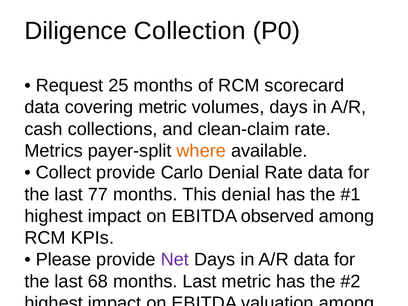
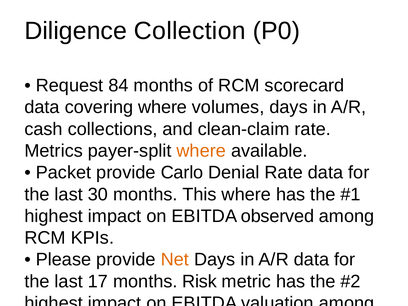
25: 25 -> 84 (118, 86)
covering metric: metric -> where (163, 107)
Collect: Collect -> Packet (63, 173)
77: 77 -> 30 (98, 194)
This denial: denial -> where (246, 194)
Net colour: purple -> orange (175, 260)
68: 68 -> 17 (98, 281)
months Last: Last -> Risk (200, 281)
